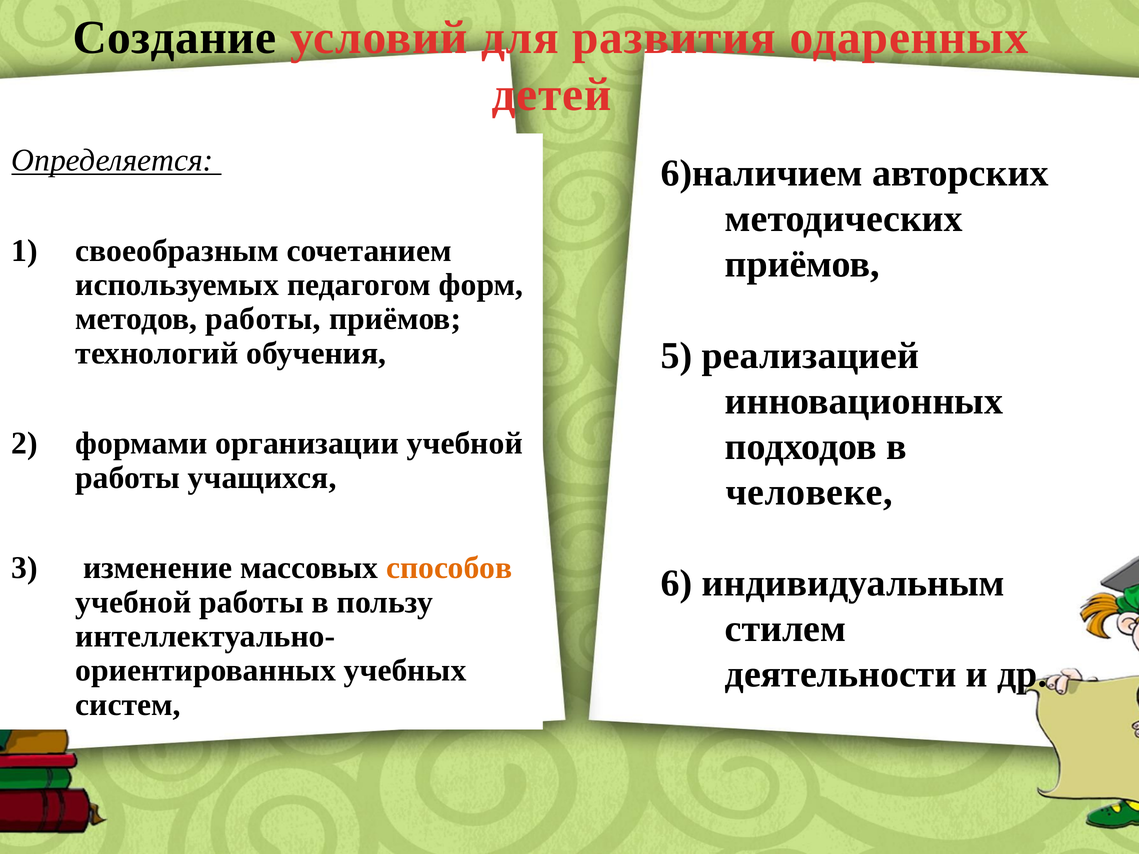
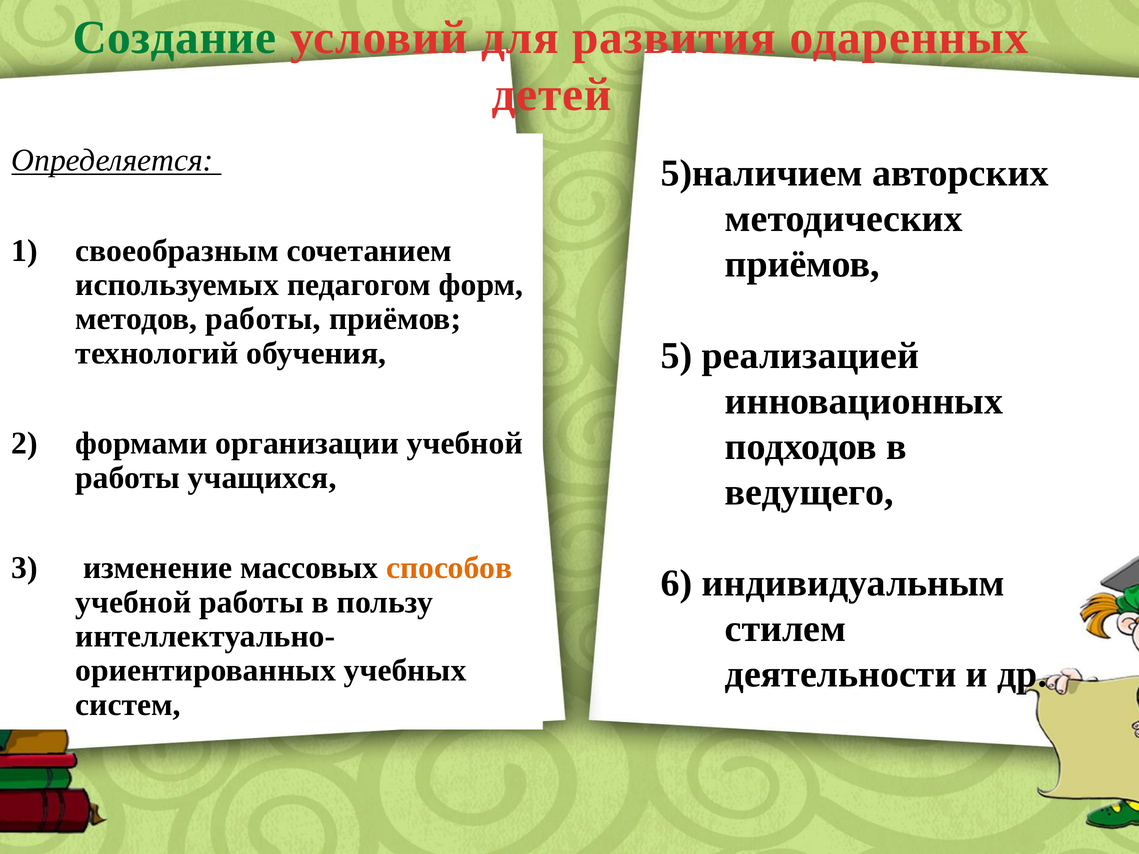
Создание colour: black -> green (174, 37)
6)наличием: 6)наличием -> 5)наличием (762, 173)
человеке: человеке -> ведущего (809, 492)
